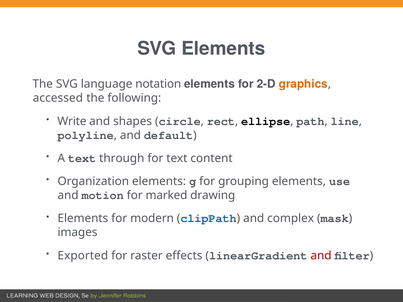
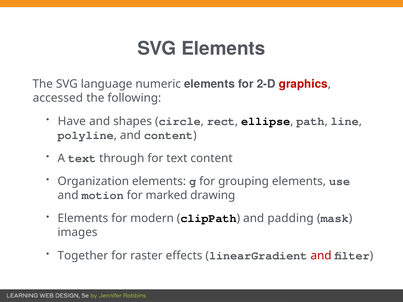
notation: notation -> numeric (158, 84)
graphics colour: orange -> red (303, 84)
Write: Write -> Have (72, 121)
and default: default -> content (169, 135)
clipPath colour: blue -> black (208, 219)
complex: complex -> padding (291, 219)
Exported: Exported -> Together (83, 256)
